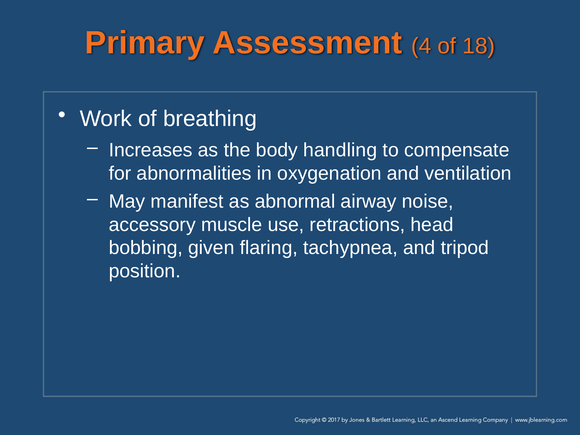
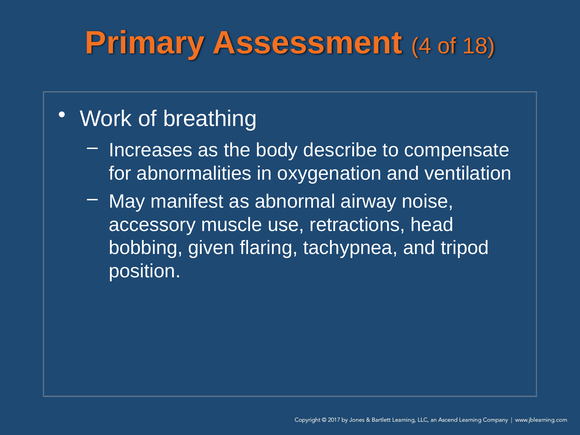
handling: handling -> describe (340, 150)
